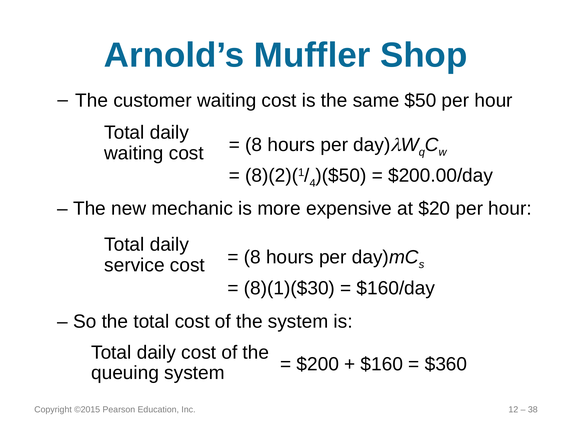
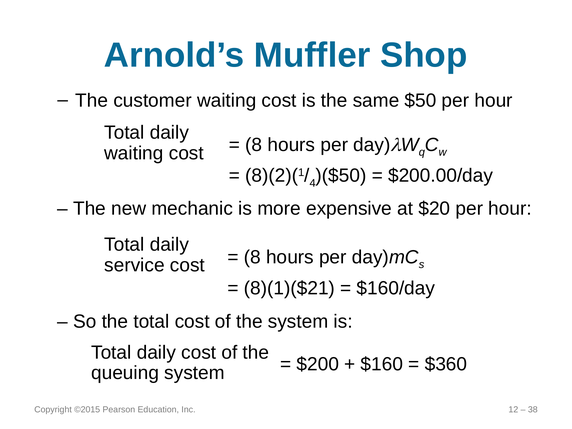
8)(1)($30: 8)(1)($30 -> 8)(1)($21 (289, 288)
